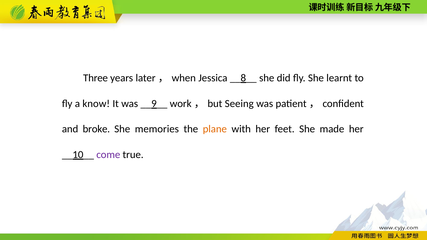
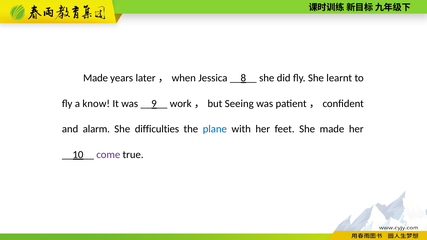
Three: Three -> Made (96, 78)
broke: broke -> alarm (96, 129)
memories: memories -> difficulties (157, 129)
plane colour: orange -> blue (215, 129)
